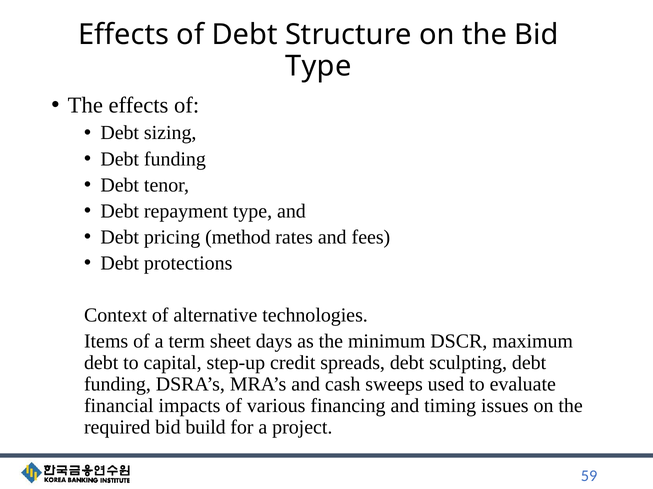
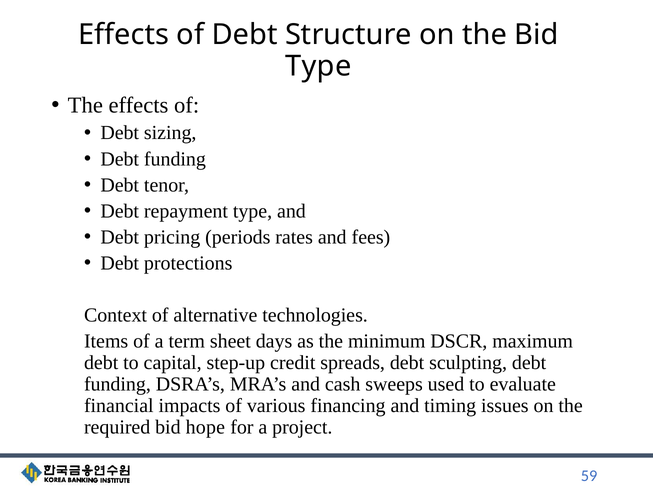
method: method -> periods (238, 237)
build: build -> hope (205, 428)
